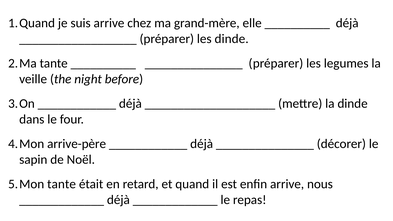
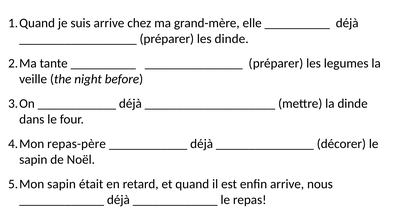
arrive-père: arrive-père -> repas-père (77, 144)
tante: tante -> sapin (62, 184)
